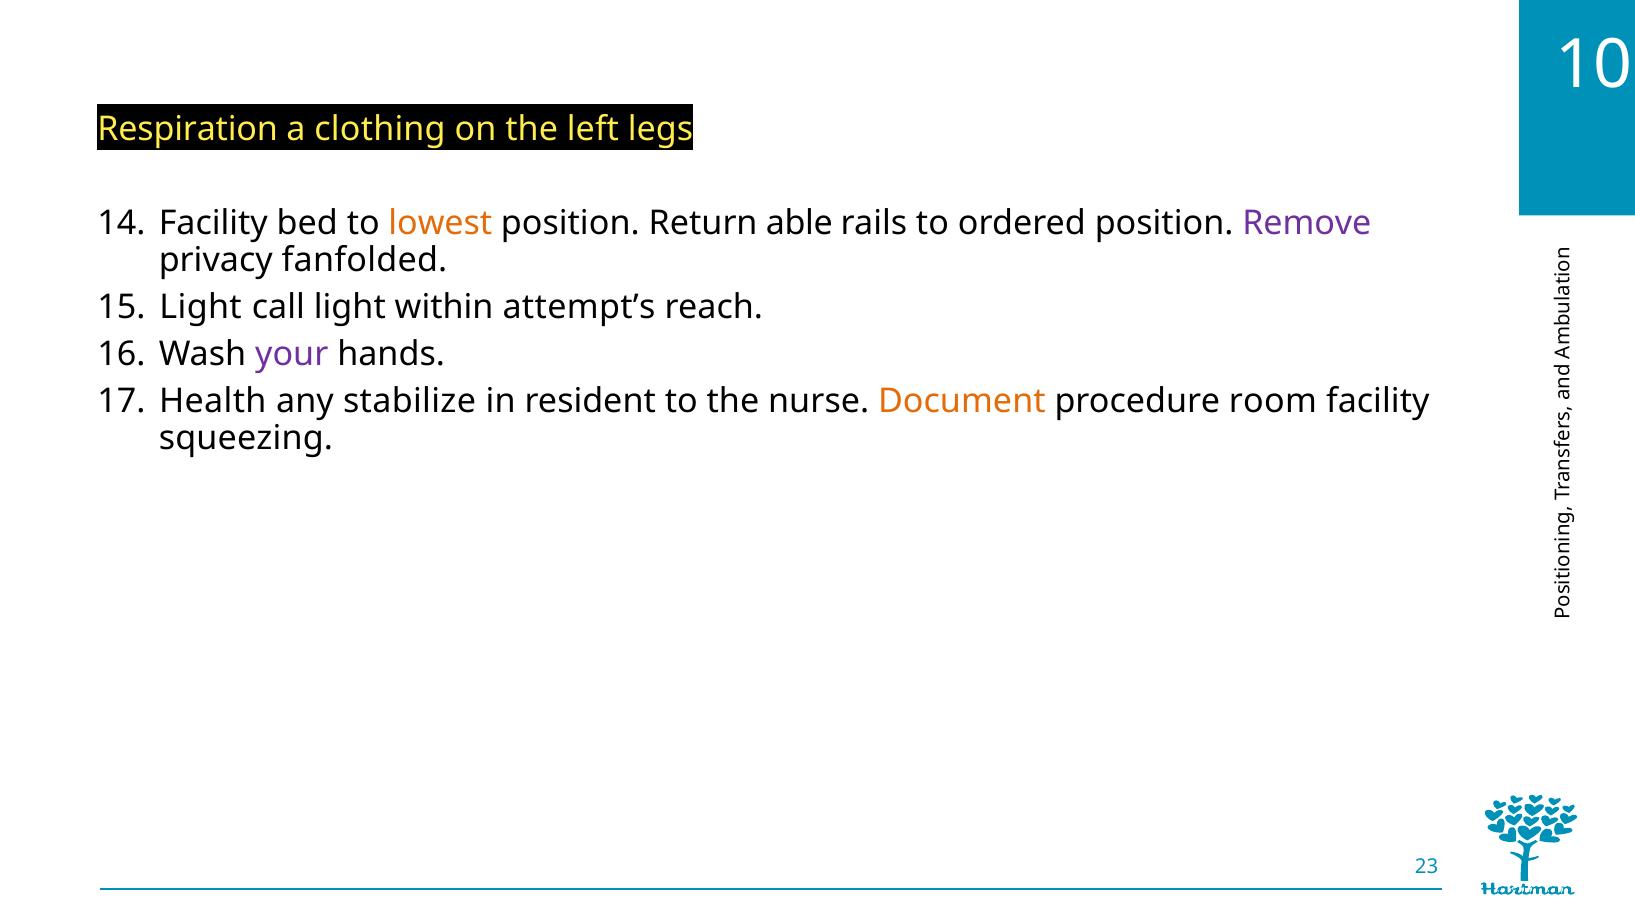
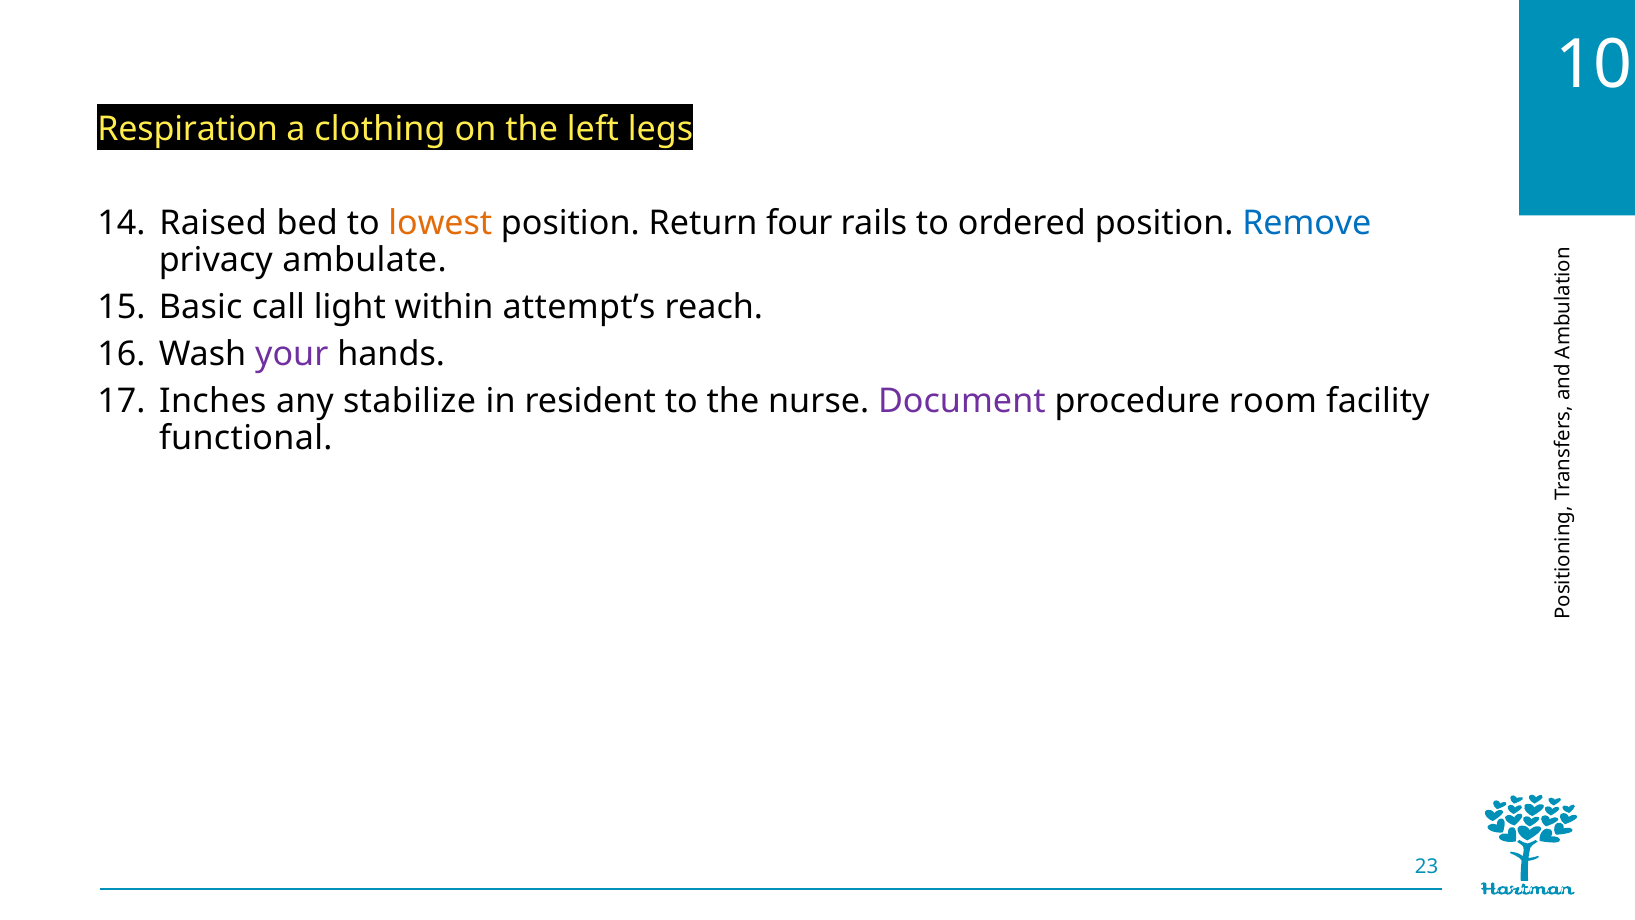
Facility: Facility -> Raised (213, 223)
able: able -> four (799, 223)
Remove colour: purple -> blue (1307, 223)
fanfolded: fanfolded -> ambulate (364, 260)
Light: Light -> Basic (201, 307)
Health: Health -> Inches (213, 401)
Document colour: orange -> purple (962, 401)
squeezing: squeezing -> functional (246, 438)
